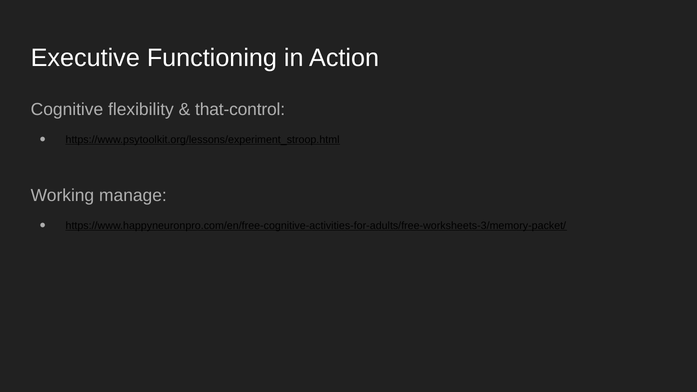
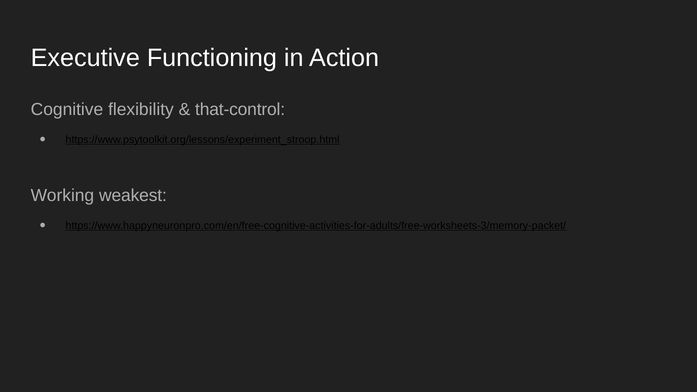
manage: manage -> weakest (133, 196)
